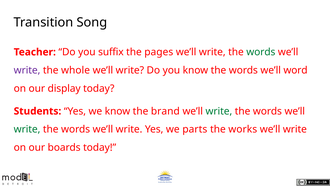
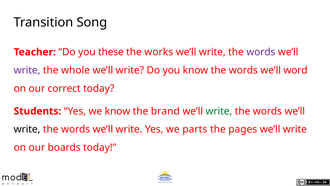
suffix: suffix -> these (111, 52)
pages: pages -> works (159, 52)
words colour: green -> purple (261, 52)
display: display -> correct (64, 88)
write colour: green -> black (27, 129)
works: works -> pages (243, 129)
